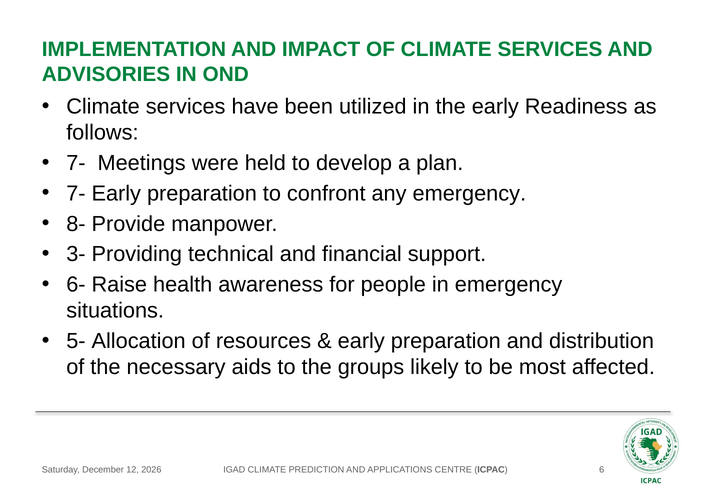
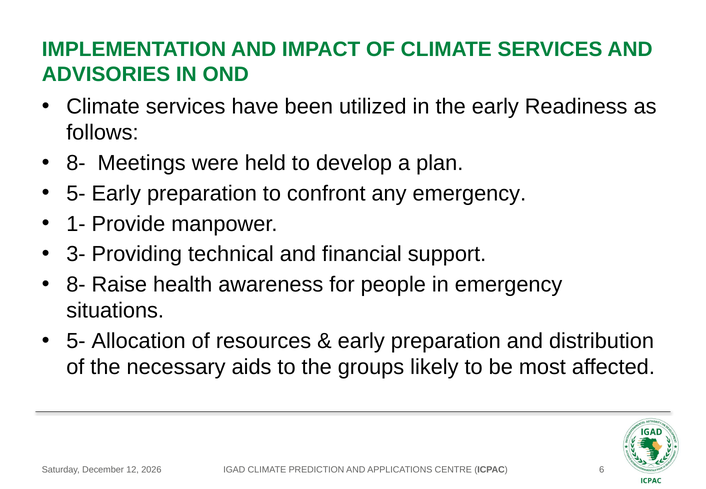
7-: 7- -> 8- (76, 163)
7-: 7- -> 5- (76, 193)
8-: 8- -> 1- (76, 224)
6-: 6- -> 8- (76, 285)
